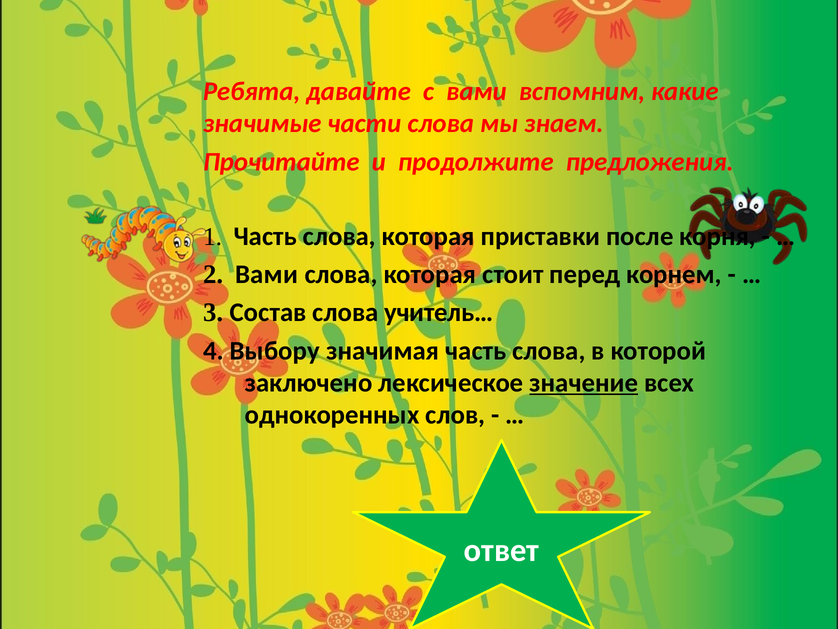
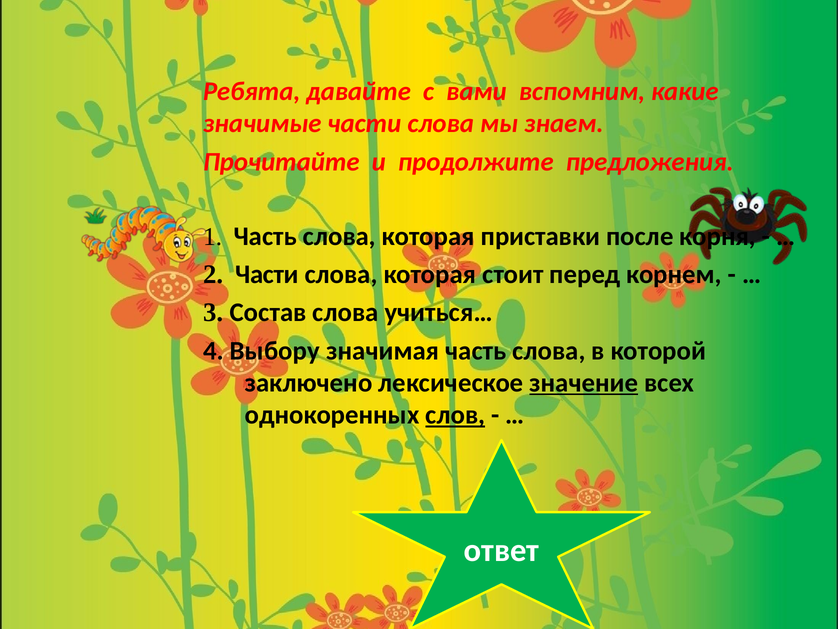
2 Вами: Вами -> Части (267, 274)
учитель…: учитель… -> учиться… (439, 312)
слов underline: none -> present (455, 415)
